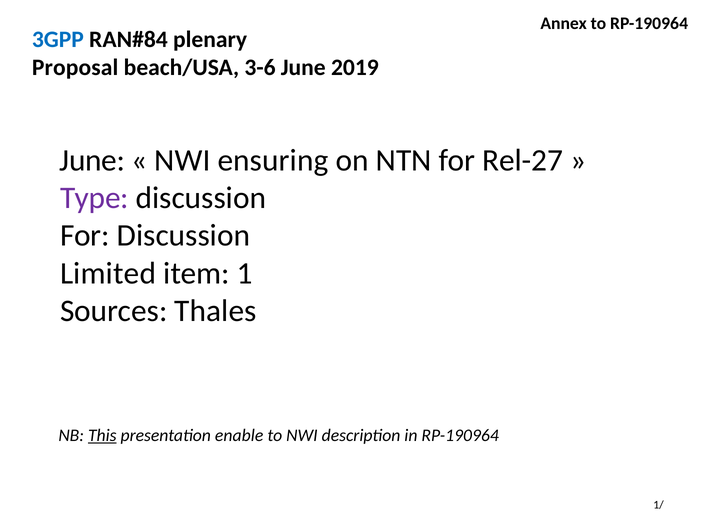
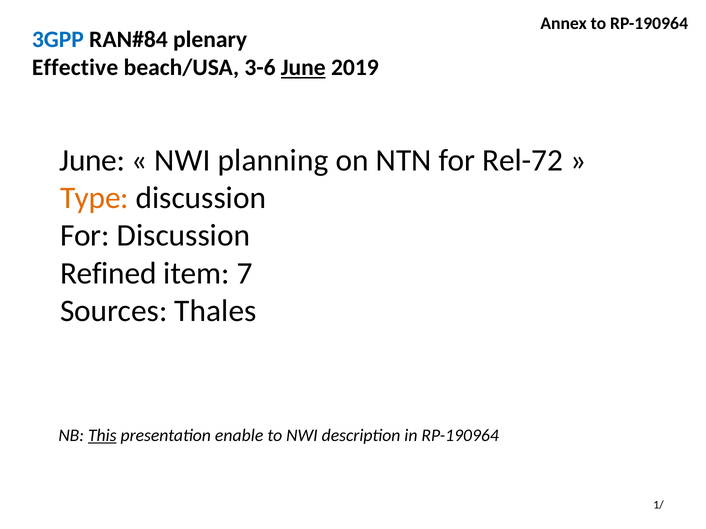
Proposal: Proposal -> Effective (75, 68)
June underline: none -> present (303, 68)
ensuring: ensuring -> planning (273, 161)
Rel-27: Rel-27 -> Rel-72 (523, 161)
Type colour: purple -> orange (94, 198)
Limited: Limited -> Refined (108, 273)
1: 1 -> 7 (245, 273)
